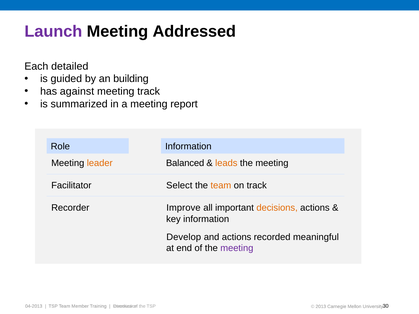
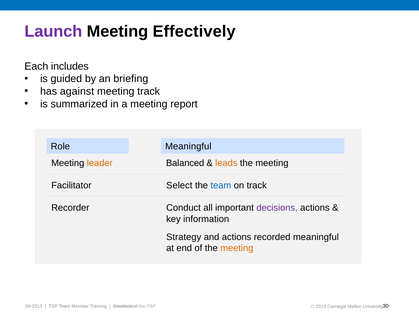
Addressed: Addressed -> Effectively (194, 32)
detailed: detailed -> includes (70, 66)
building: building -> briefing (131, 79)
Role Information: Information -> Meaningful (188, 147)
team colour: orange -> blue (221, 186)
Improve: Improve -> Conduct (184, 208)
decisions colour: orange -> purple (277, 208)
Develop: Develop -> Strategy (184, 237)
meeting colour: purple -> orange (237, 248)
